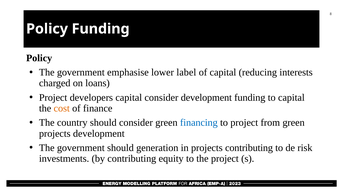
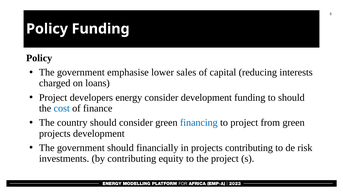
label: label -> sales (186, 72)
developers capital: capital -> energy (129, 97)
to capital: capital -> should (291, 97)
cost colour: orange -> blue (62, 108)
generation: generation -> financially (157, 148)
